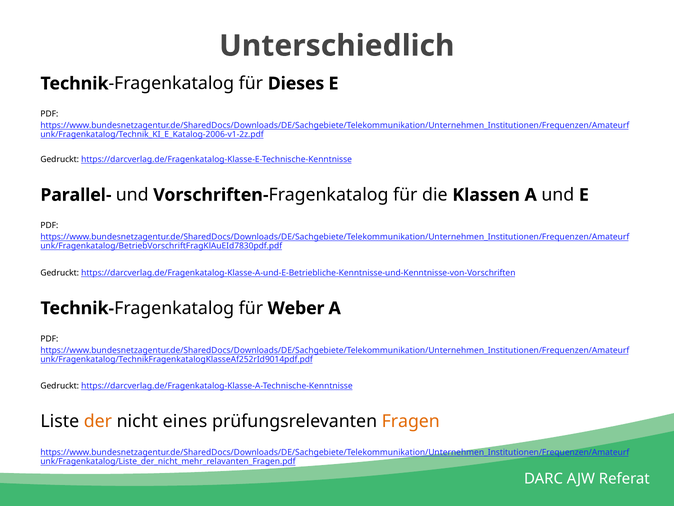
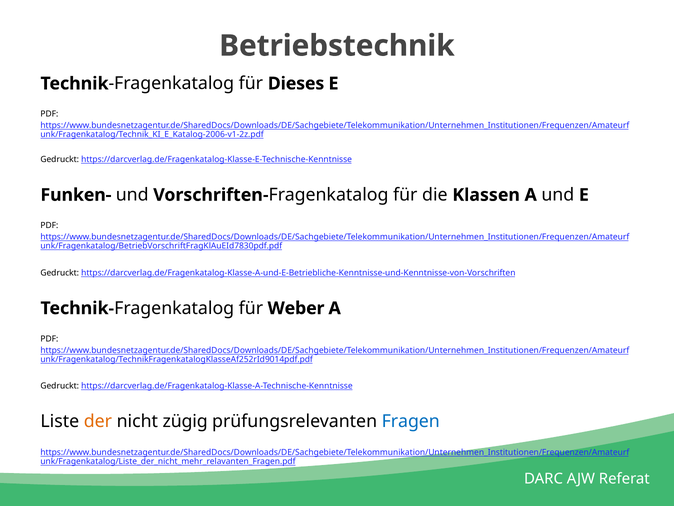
Unterschiedlich: Unterschiedlich -> Betriebstechnik (337, 46)
Parallel-: Parallel- -> Funken- (76, 195)
eines: eines -> zügig (185, 421)
Fragen colour: orange -> blue (411, 421)
